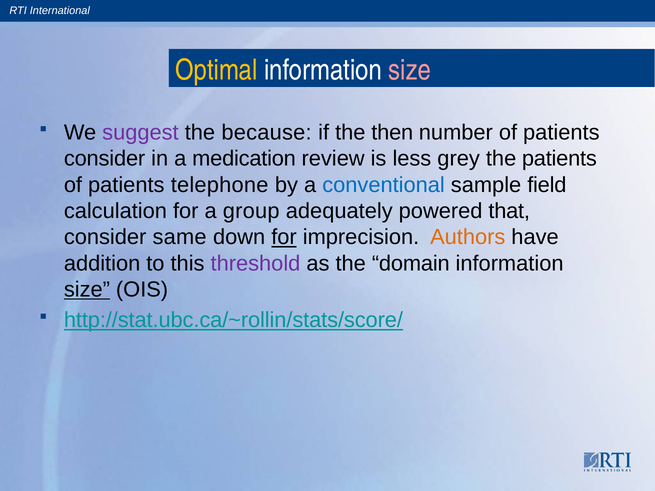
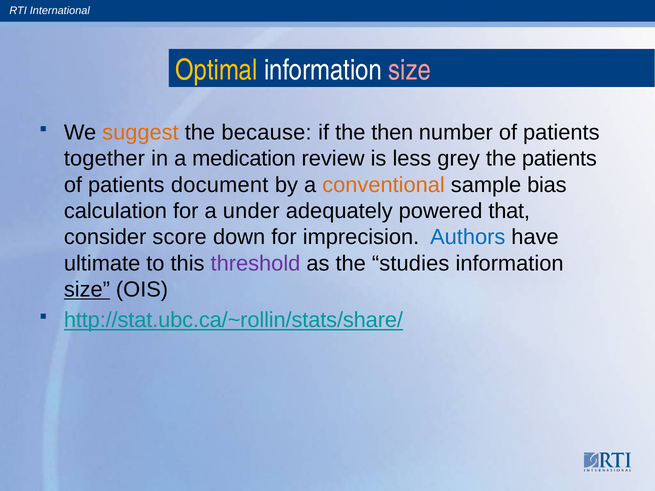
suggest colour: purple -> orange (140, 133)
consider: consider -> together (104, 159)
telephone: telephone -> document (220, 185)
conventional colour: blue -> orange (384, 185)
field: field -> bias (547, 185)
group: group -> under (251, 211)
same: same -> score (180, 237)
for underline: present -> none (284, 237)
Authors colour: orange -> blue (468, 237)
addition: addition -> ultimate (102, 264)
domain: domain -> studies (411, 264)
http://stat.ubc.ca/~rollin/stats/score/: http://stat.ubc.ca/~rollin/stats/score/ -> http://stat.ubc.ca/~rollin/stats/share/ (233, 320)
